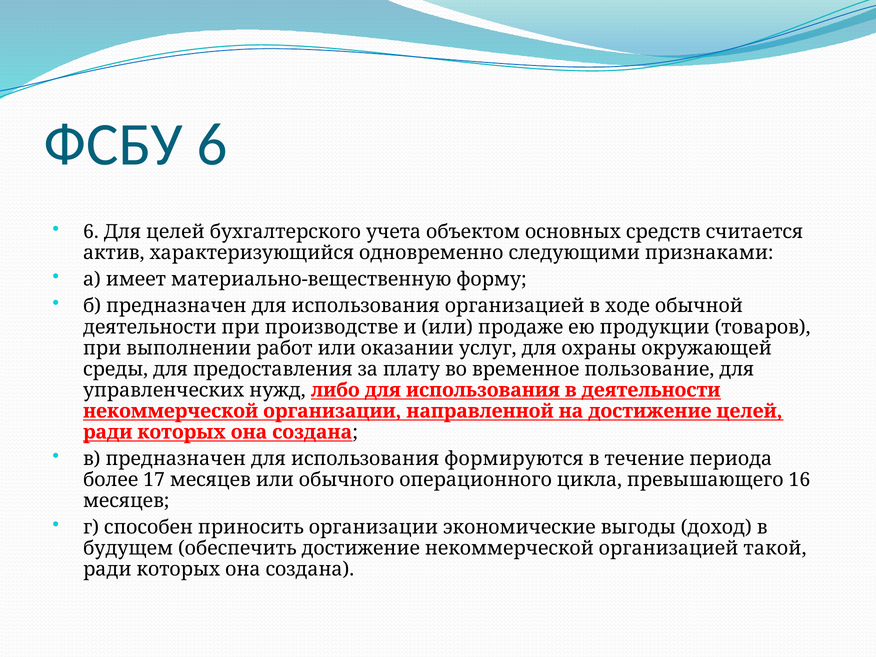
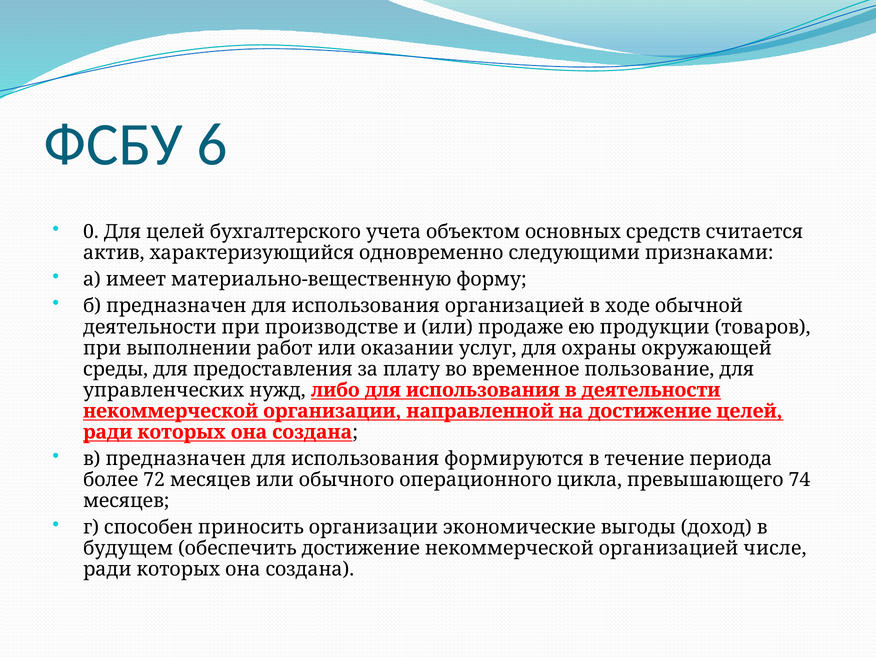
6: 6 -> 0 (91, 232)
17: 17 -> 72 (154, 480)
16: 16 -> 74 (799, 480)
такой: такой -> числе (775, 548)
